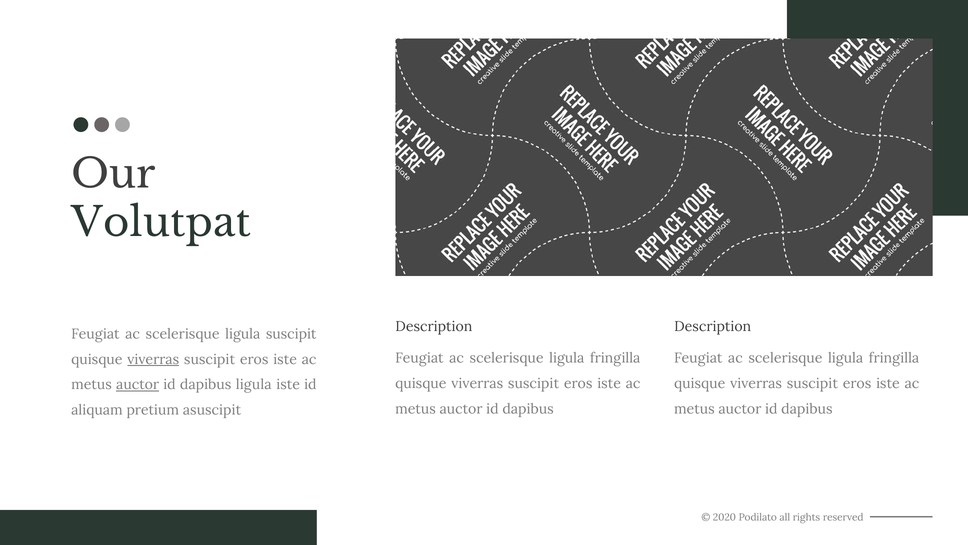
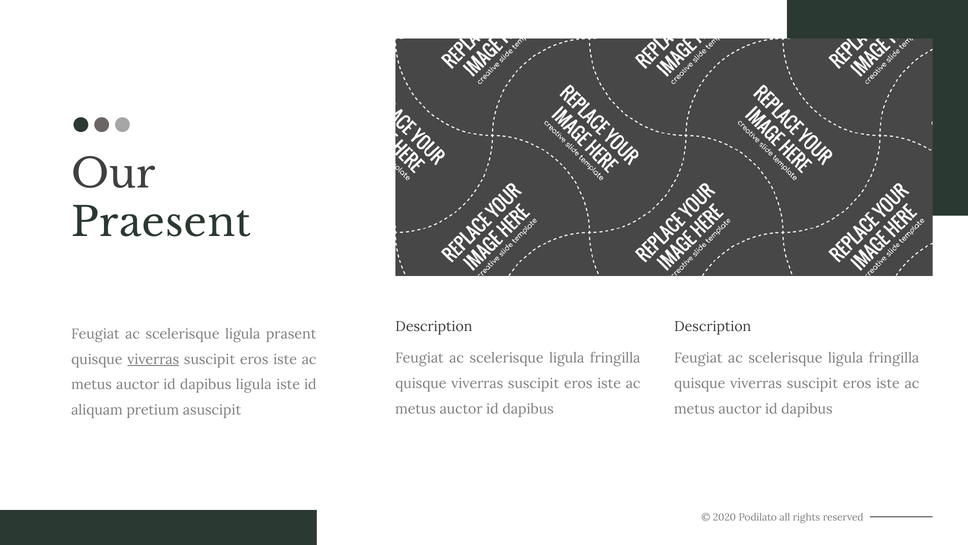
Volutpat: Volutpat -> Praesent (161, 223)
ligula suscipit: suscipit -> prasent (291, 334)
auctor underline: present -> none (138, 384)
